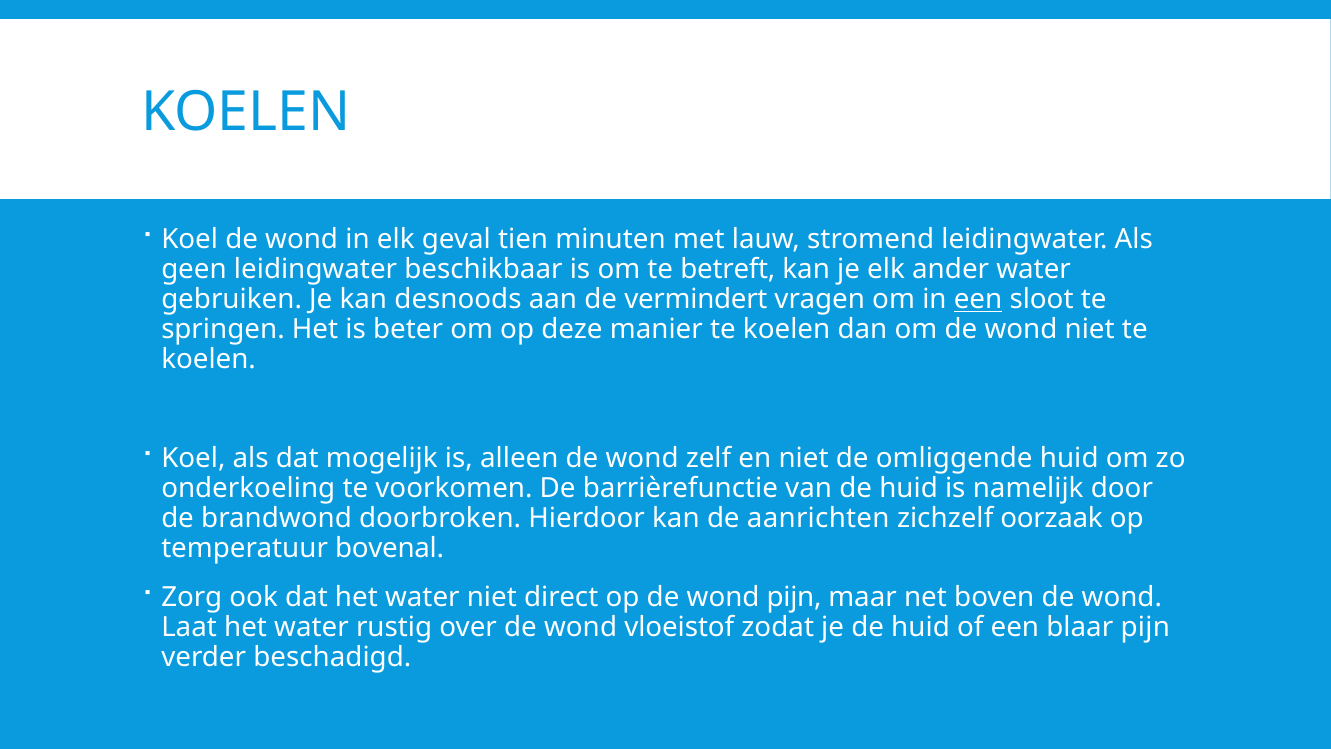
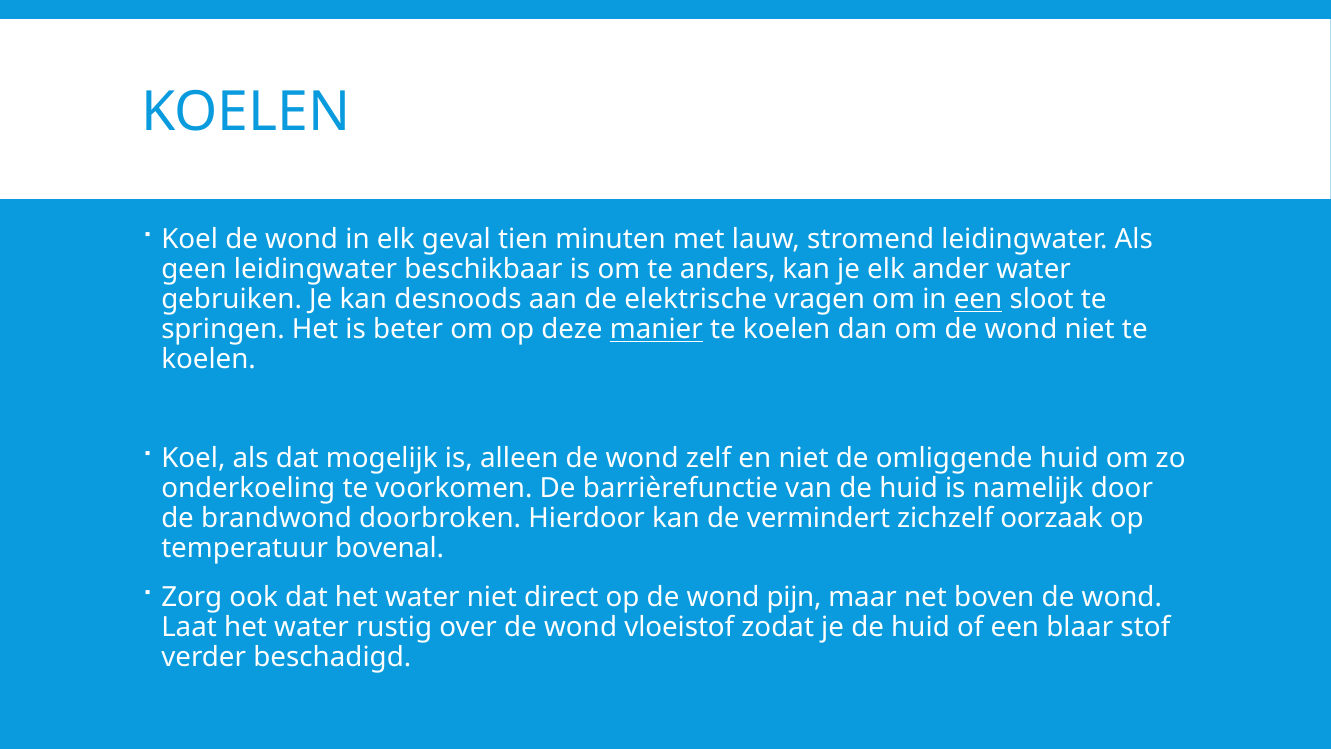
betreft: betreft -> anders (728, 269)
vermindert: vermindert -> elektrische (696, 299)
manier underline: none -> present (656, 329)
aanrichten: aanrichten -> vermindert (819, 518)
blaar pijn: pijn -> stof (1145, 627)
